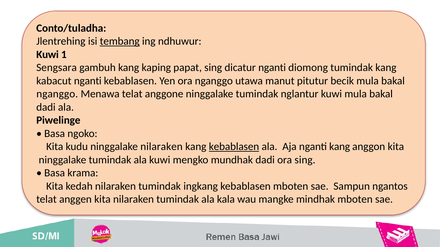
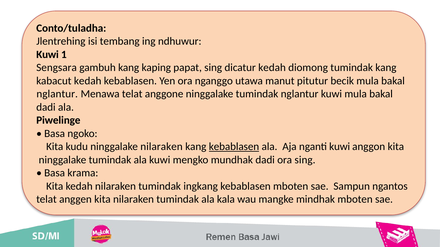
tembang underline: present -> none (120, 41)
dicatur nganti: nganti -> kedah (272, 68)
kabacut nganti: nganti -> kedah (88, 81)
nganggo: nganggo -> nglantur (57, 94)
nganti kang: kang -> kuwi (340, 147)
